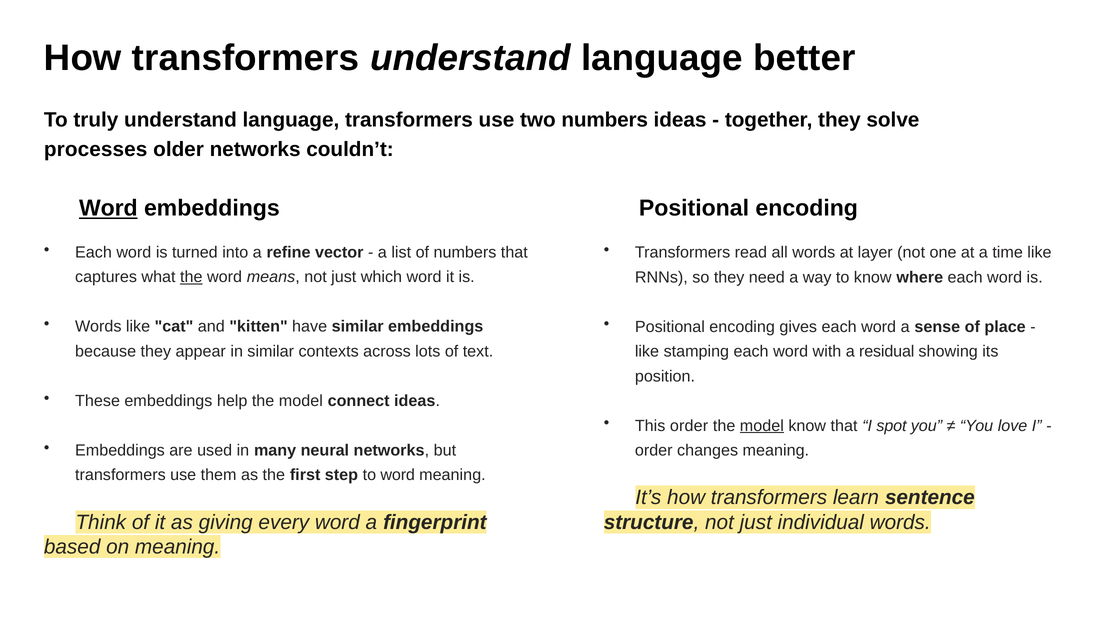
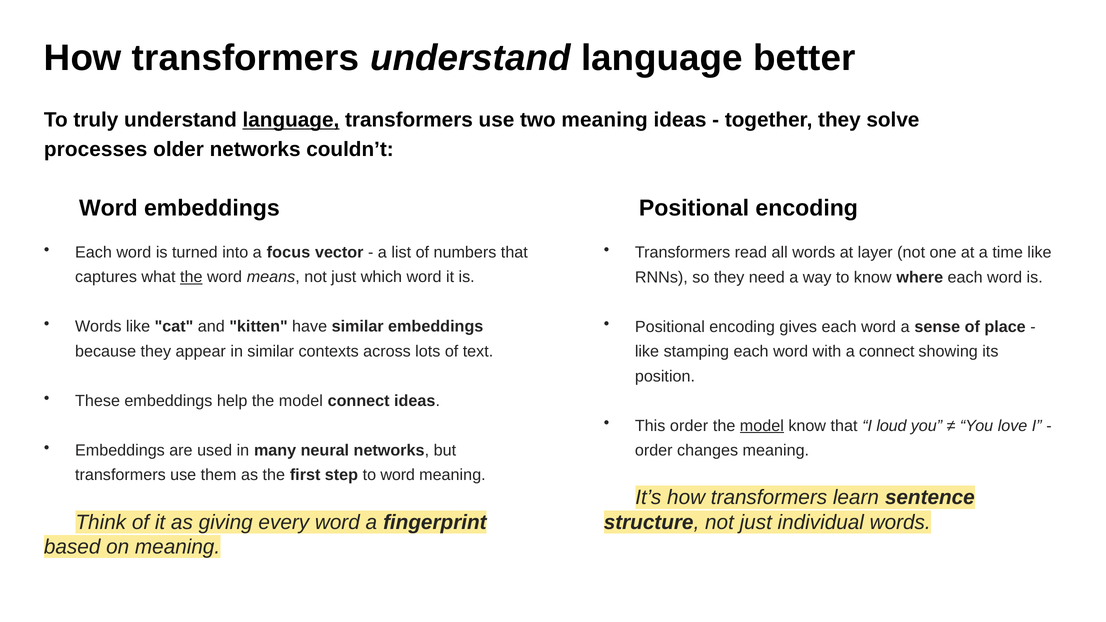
language underline: none -> present (291, 120)
two numbers: numbers -> meaning (605, 120)
Word underline: present -> none (108, 208)
refine: refine -> focus (288, 252)
a residual: residual -> connect (887, 352)
spot: spot -> loud (891, 426)
